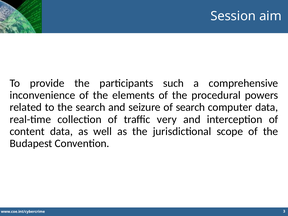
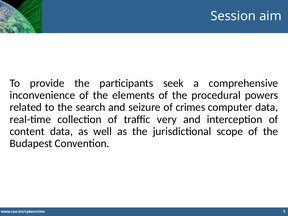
such: such -> seek (173, 83)
of search: search -> crimes (190, 107)
